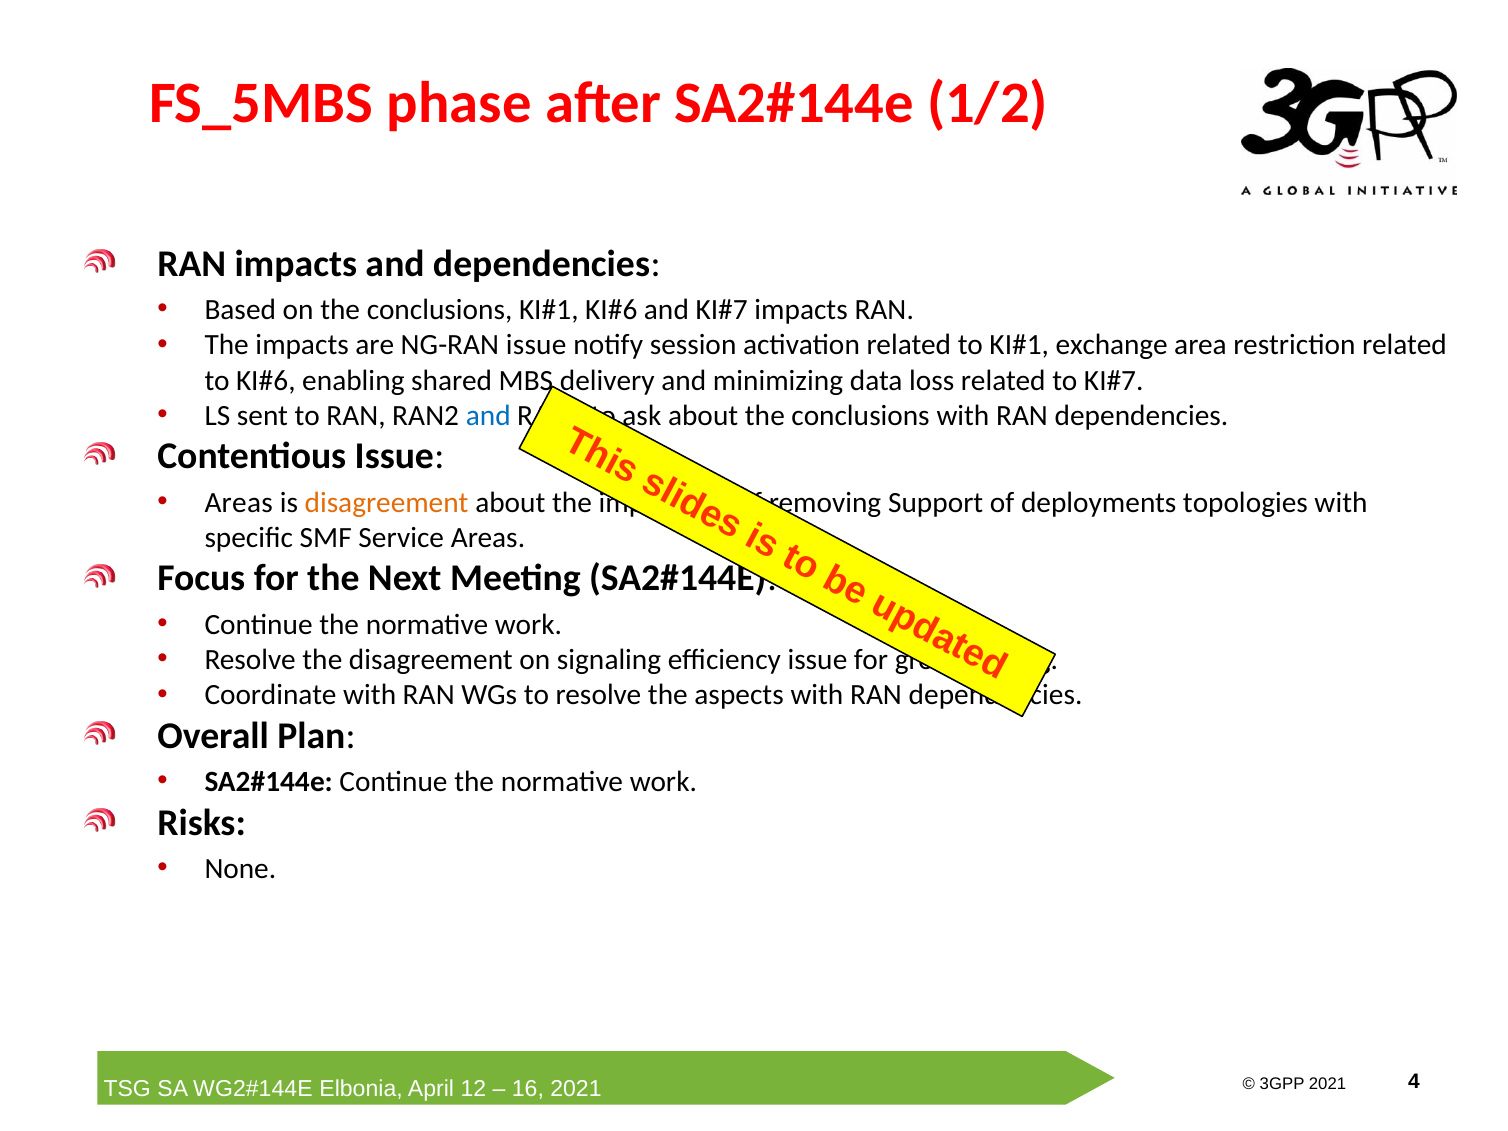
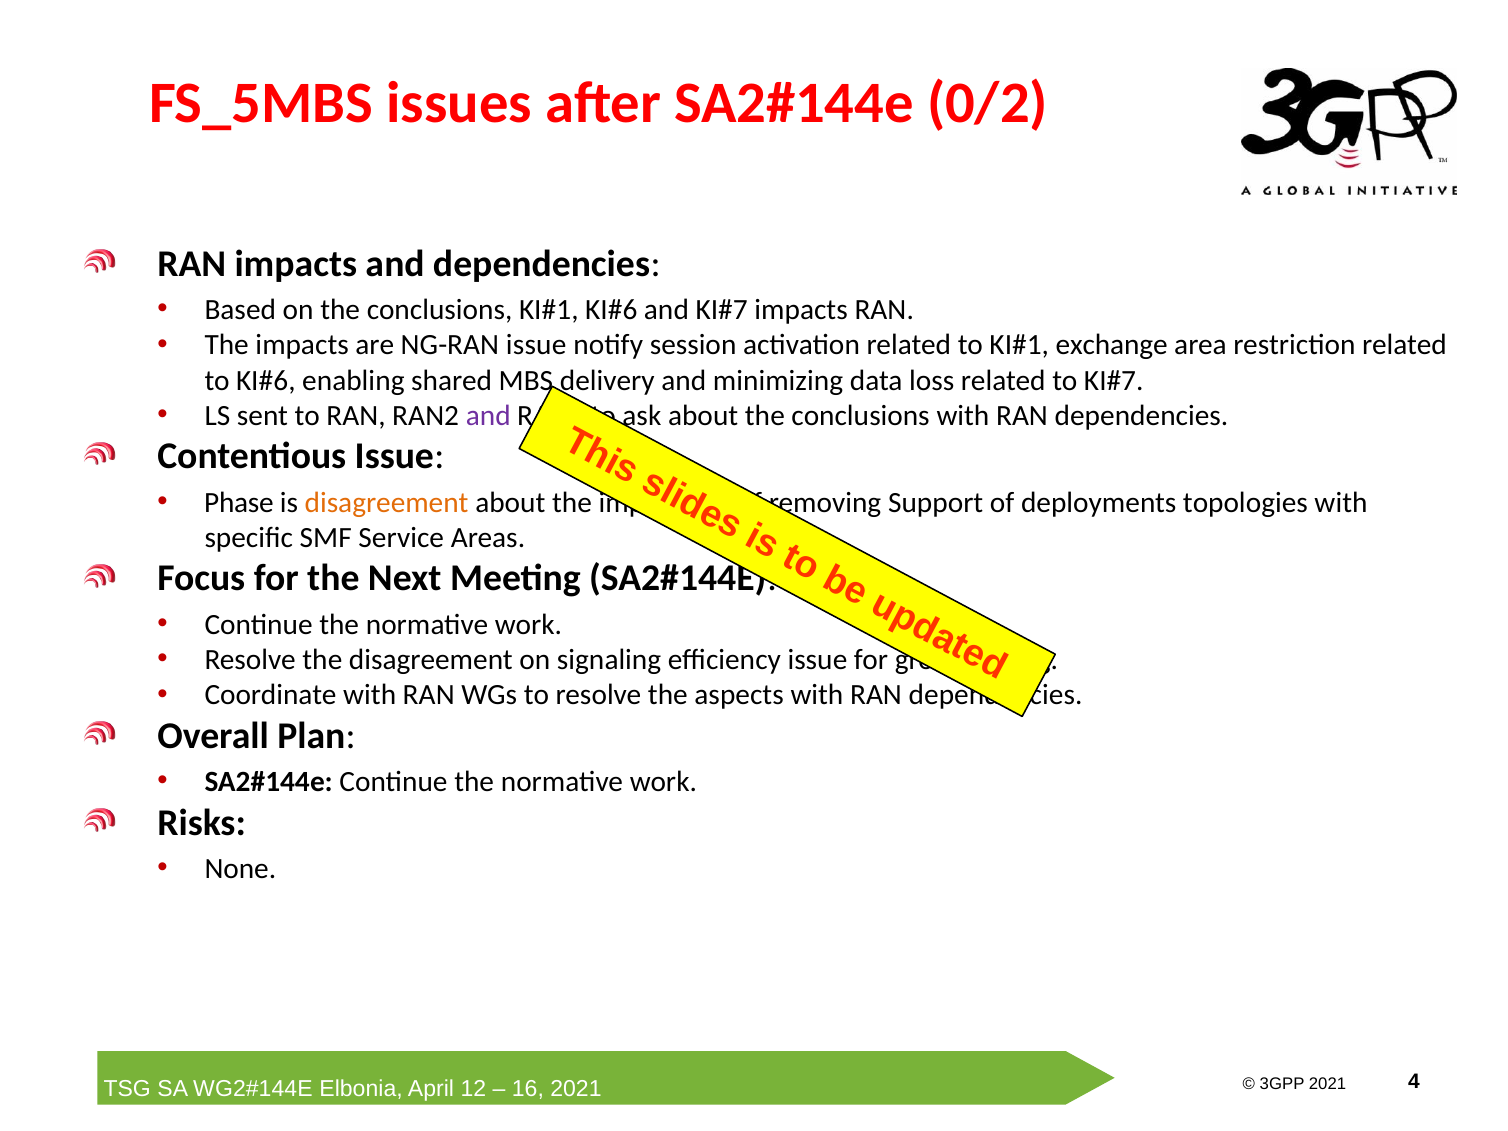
phase: phase -> issues (459, 103)
1/2: 1/2 -> 0/2 (988, 103)
and colour: blue -> purple (488, 416)
Areas: Areas -> Phase (239, 502)
